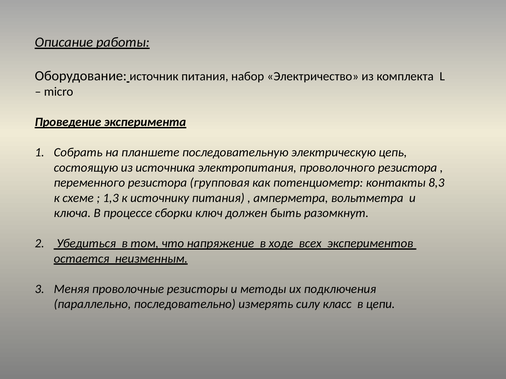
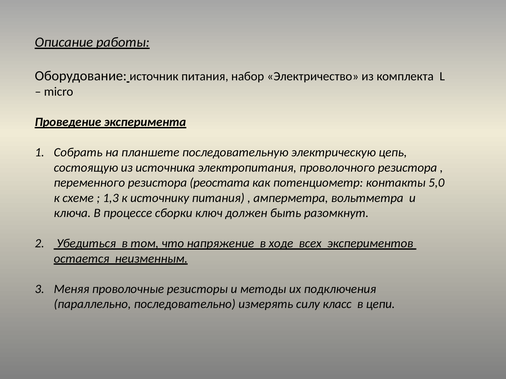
групповая: групповая -> реостата (220, 183)
8,3: 8,3 -> 5,0 (436, 183)
